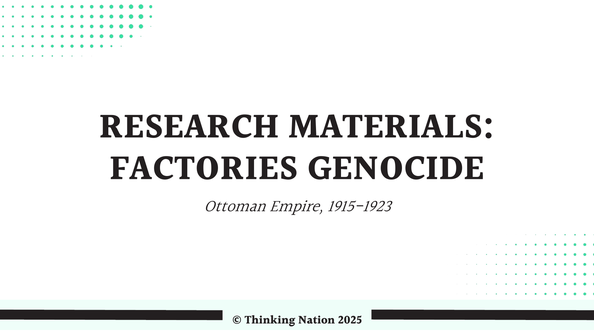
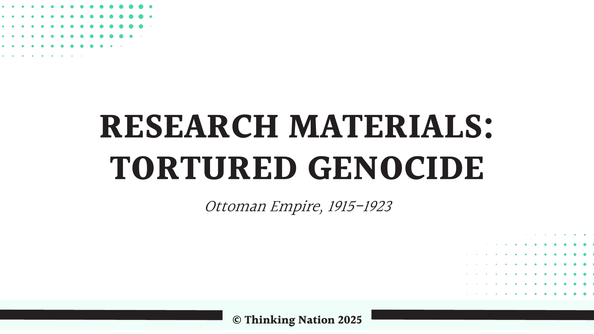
FACTORIES: FACTORIES -> TORTURED (204, 169)
